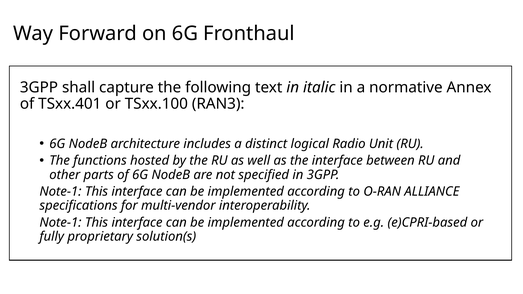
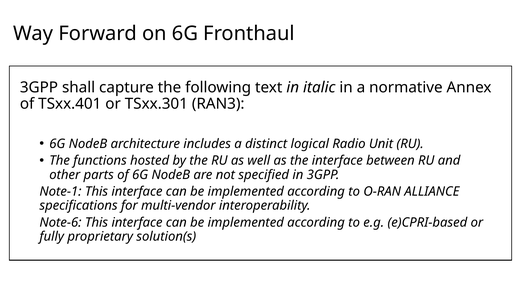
TSxx.100: TSxx.100 -> TSxx.301 (156, 104)
Note-1: Note-1 -> Note-6 (61, 223)
